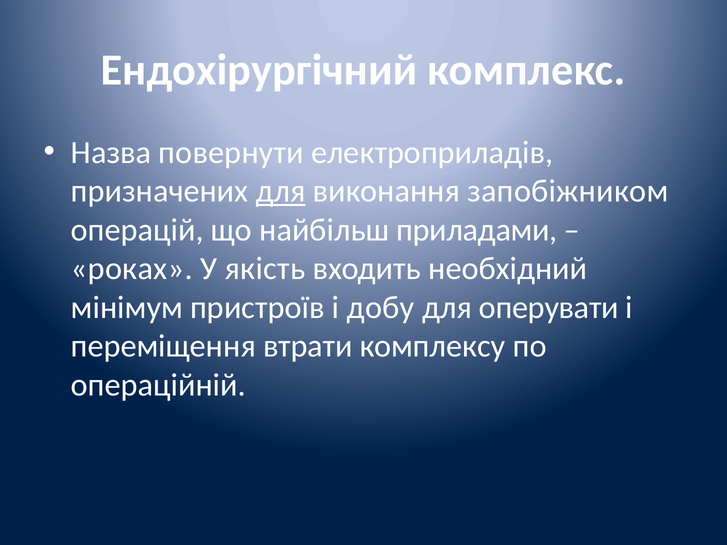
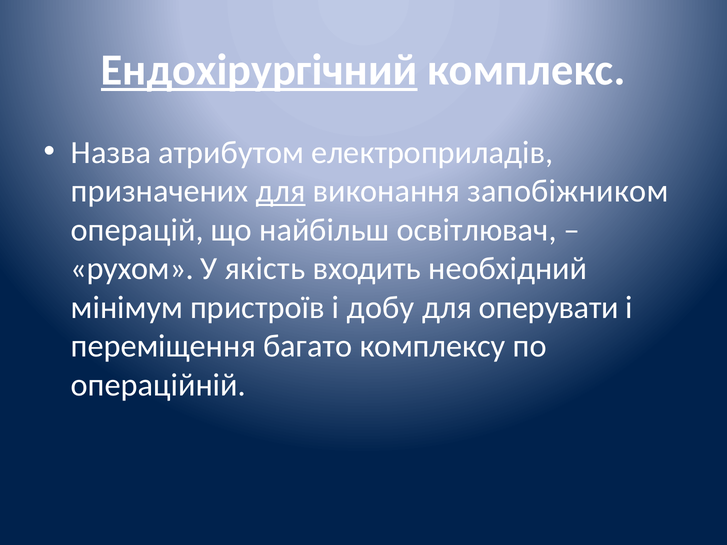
Ендохірургічний underline: none -> present (259, 70)
повернути: повернути -> атрибутом (231, 153)
приладами: приладами -> освітлювач (477, 230)
роках: роках -> рухом (132, 269)
втрати: втрати -> багато (308, 346)
